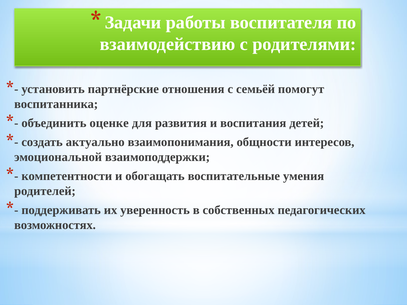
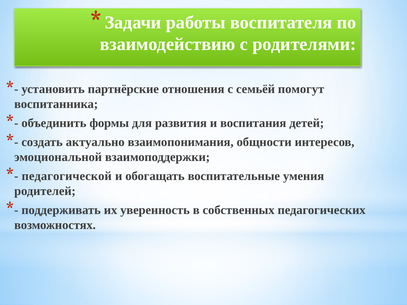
оценке: оценке -> формы (109, 123)
компетентности: компетентности -> педагогической (67, 176)
